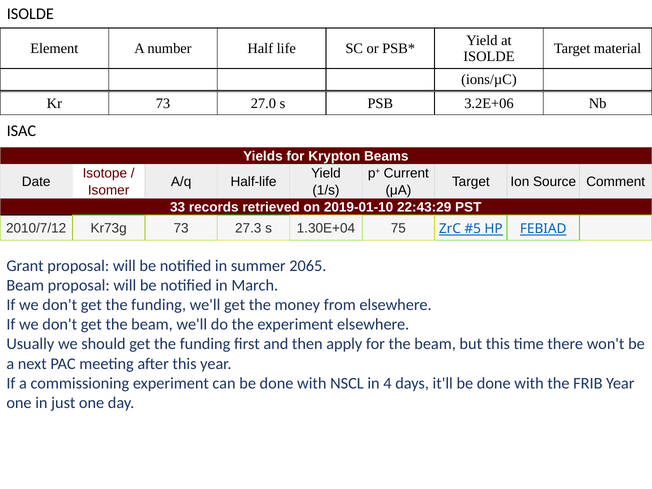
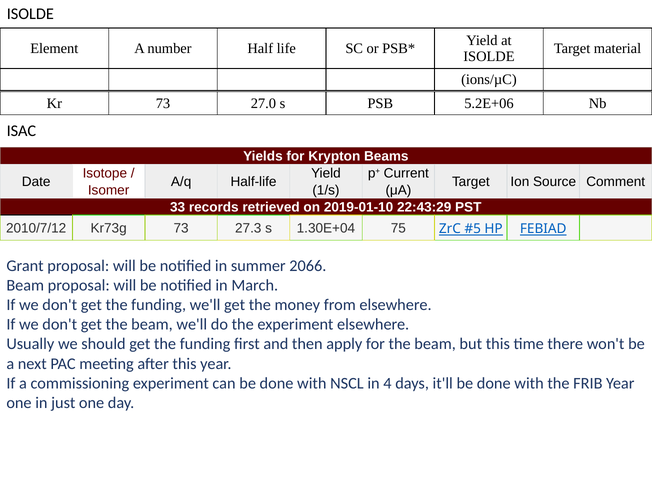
3.2E+06: 3.2E+06 -> 5.2E+06 (489, 103)
2065: 2065 -> 2066 (308, 266)
